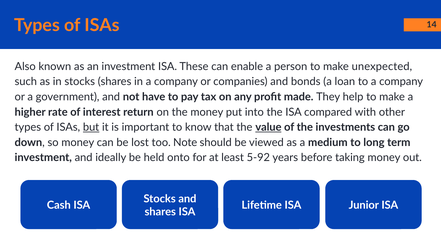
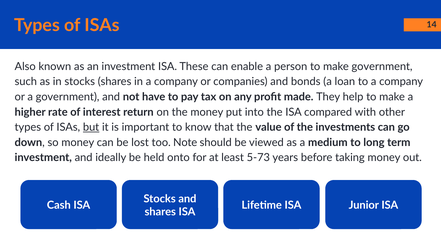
make unexpected: unexpected -> government (382, 66)
value underline: present -> none (268, 127)
5-92: 5-92 -> 5-73 (258, 158)
